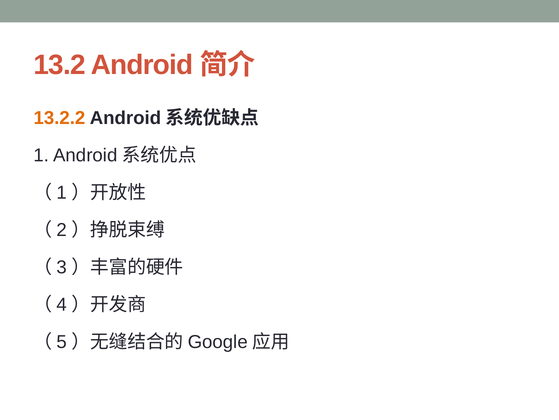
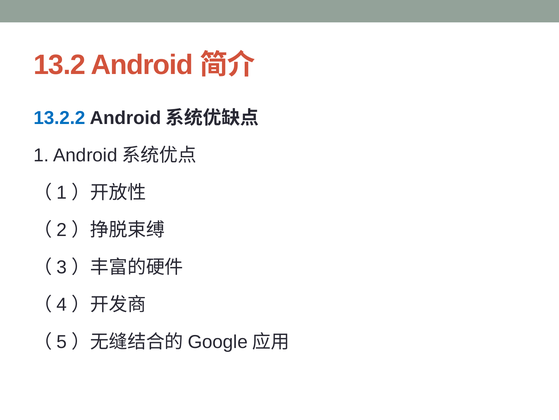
13.2.2 colour: orange -> blue (59, 118)
